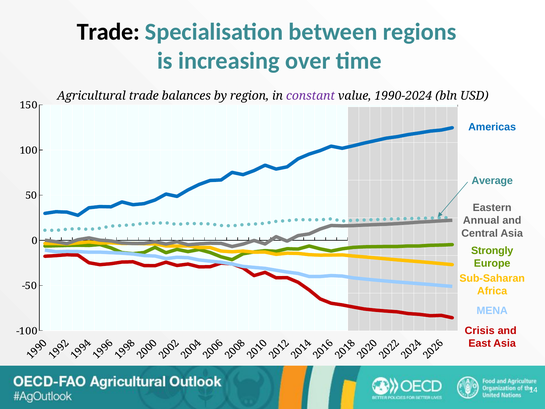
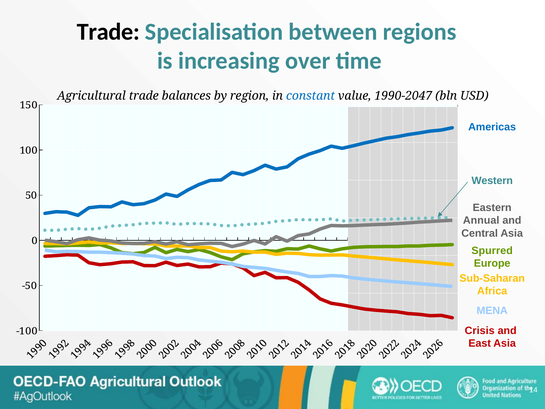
constant colour: purple -> blue (310, 96)
1990-2024: 1990-2024 -> 1990-2047 (403, 96)
Average: Average -> Western (492, 181)
Strongly: Strongly -> Spurred (492, 250)
